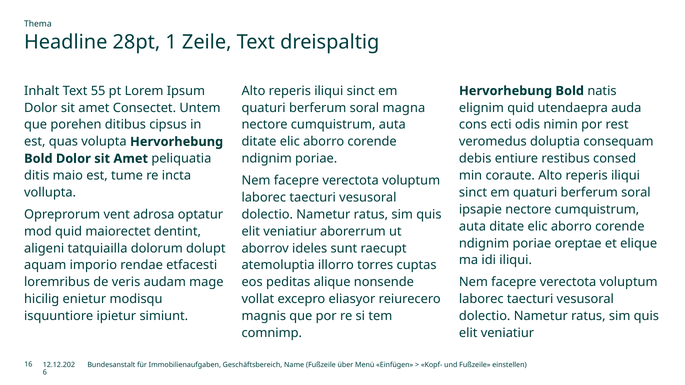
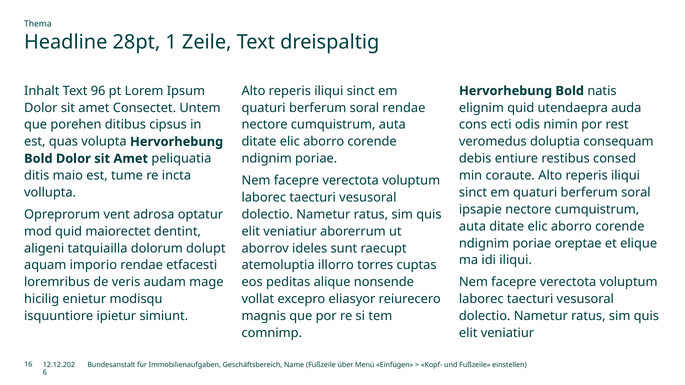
55: 55 -> 96 (98, 91)
soral magna: magna -> rendae (404, 108)
